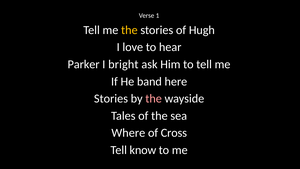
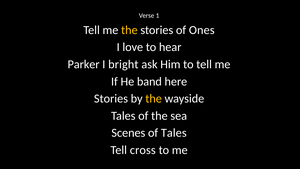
Hugh: Hugh -> Ones (202, 30)
the colour: pink -> yellow (154, 98)
Where: Where -> Scenes (128, 133)
of Cross: Cross -> Tales (174, 133)
know: know -> cross (143, 150)
